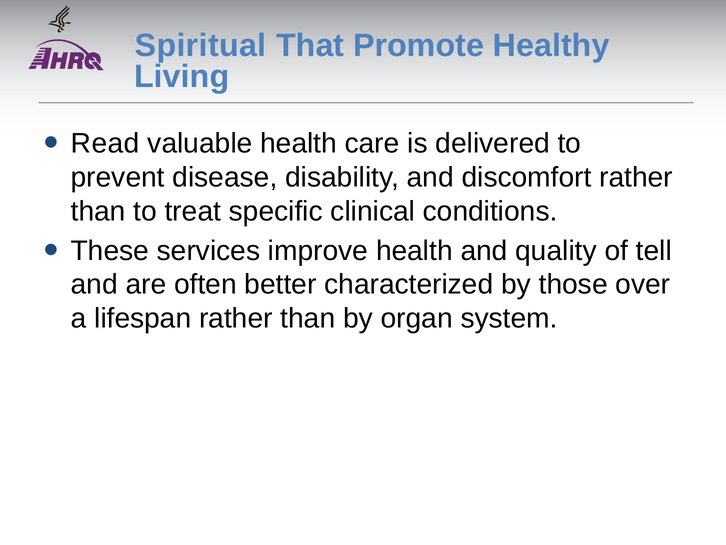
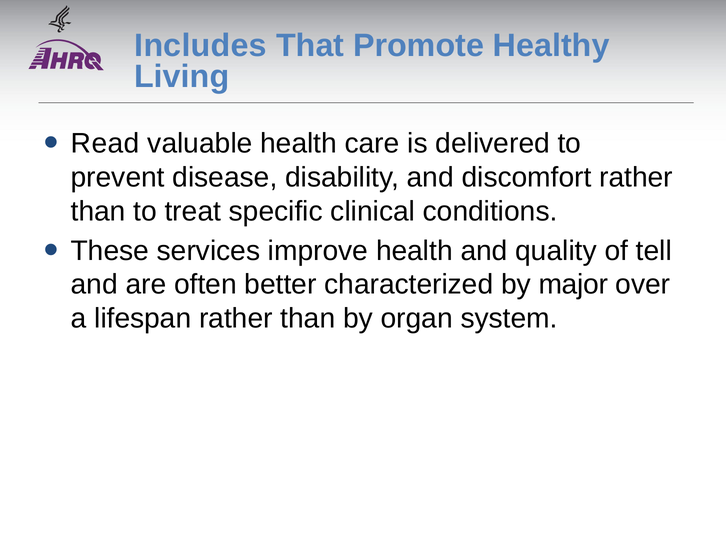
Spiritual: Spiritual -> Includes (201, 46)
those: those -> major (573, 284)
